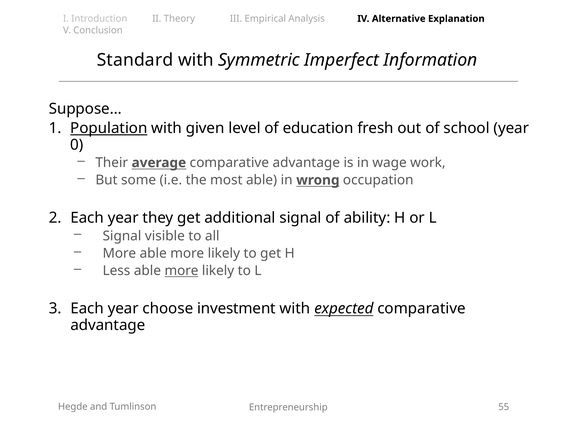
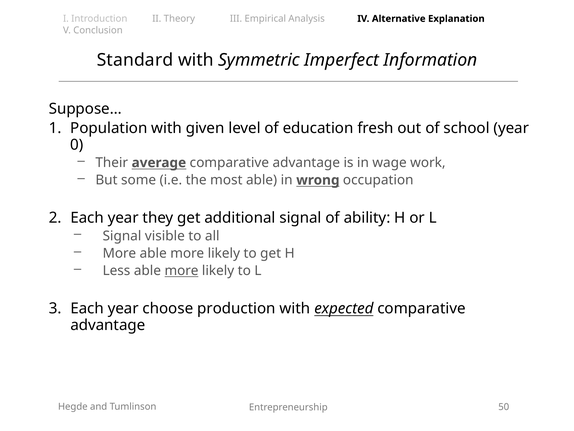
Population underline: present -> none (109, 128)
investment: investment -> production (236, 308)
55: 55 -> 50 (504, 406)
